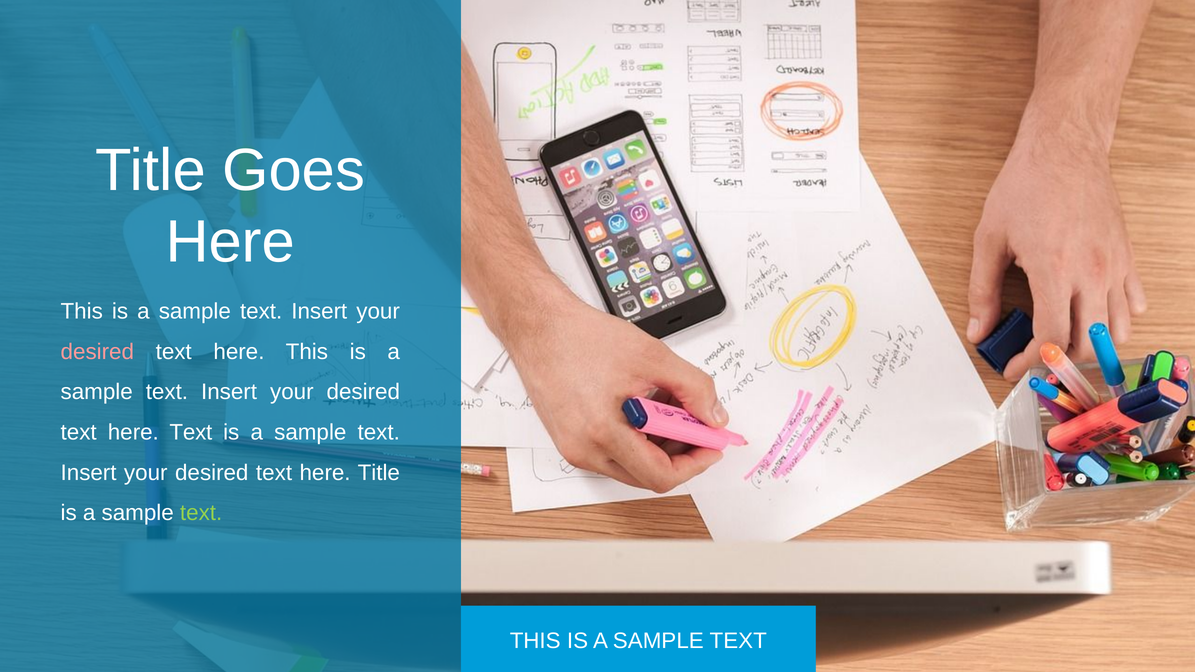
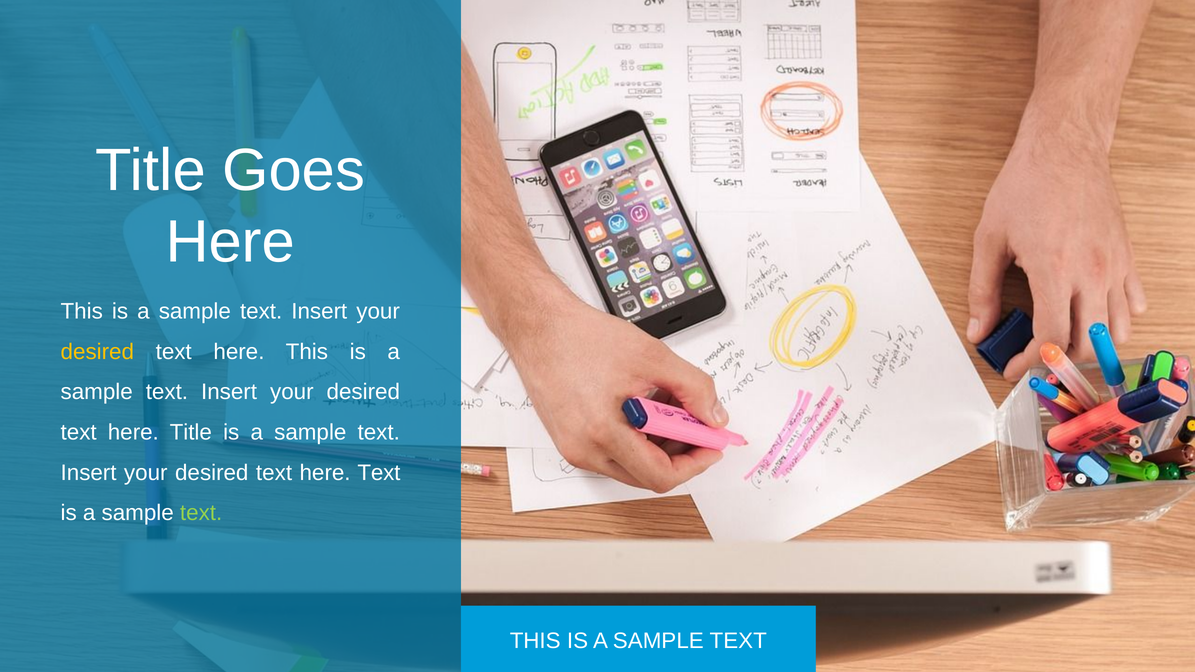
desired colour: pink -> yellow (97, 352)
here Text: Text -> Title (191, 432)
here Title: Title -> Text (379, 473)
